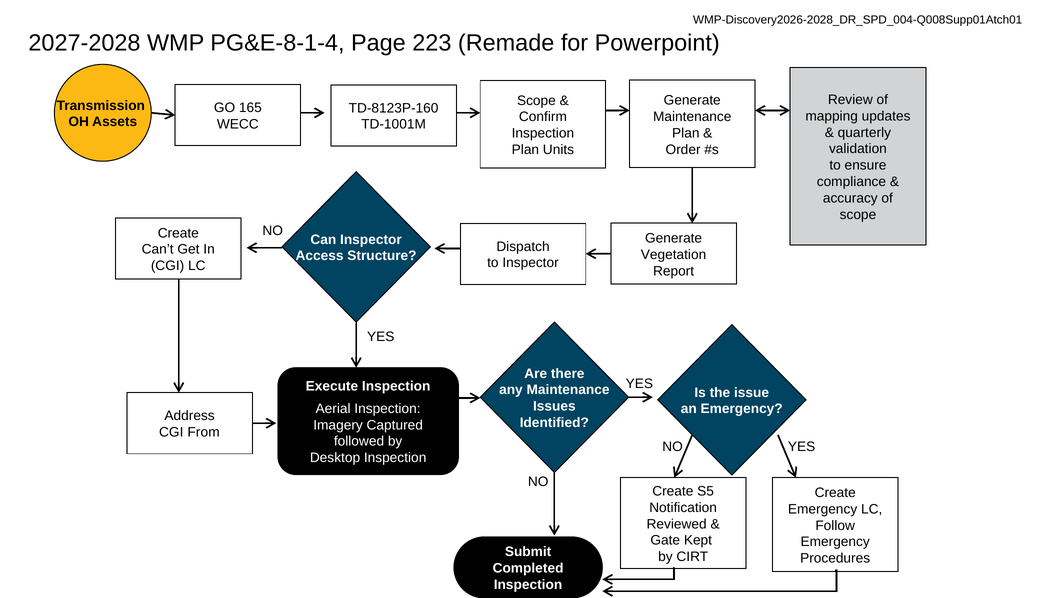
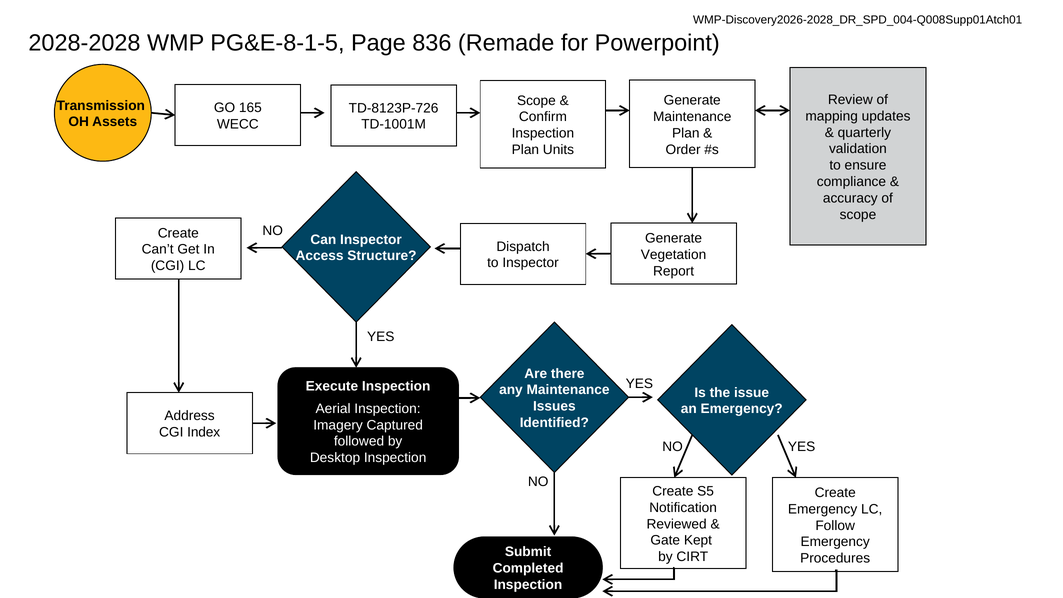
2027-2028: 2027-2028 -> 2028-2028 (84, 43)
PG&E-8-1-4: PG&E-8-1-4 -> PG&E-8-1-5 (277, 43)
223: 223 -> 836 (432, 43)
TD-8123P-160: TD-8123P-160 -> TD-8123P-726 (394, 108)
From: From -> Index (204, 432)
